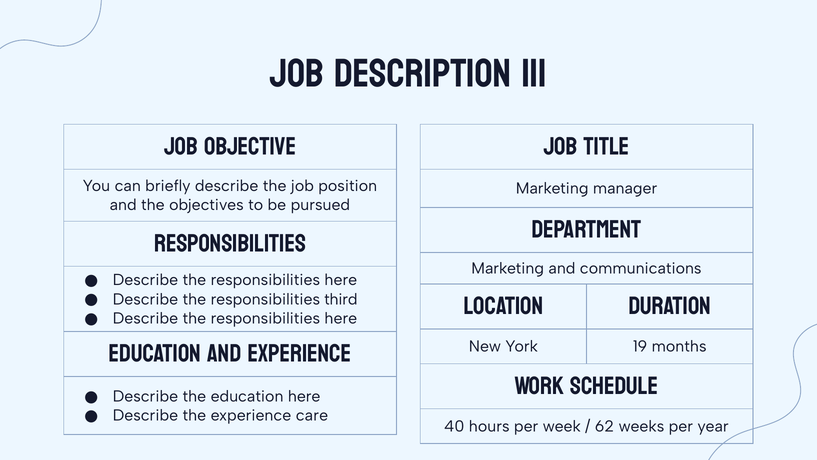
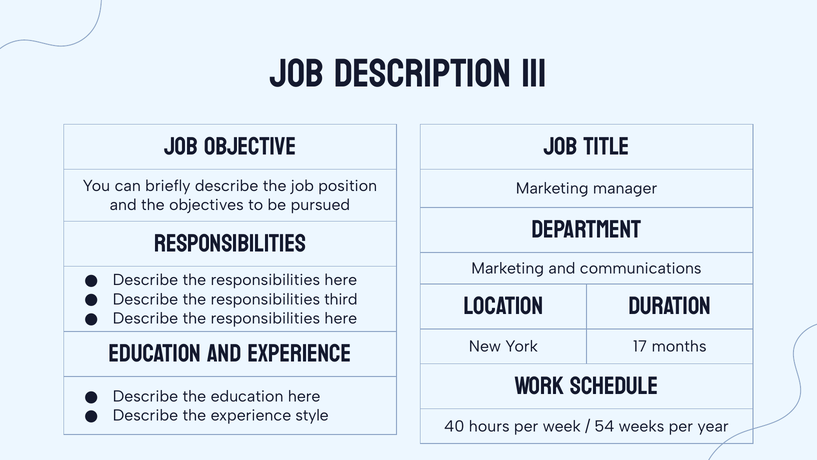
19: 19 -> 17 (640, 346)
care: care -> style (312, 415)
62: 62 -> 54 (605, 426)
